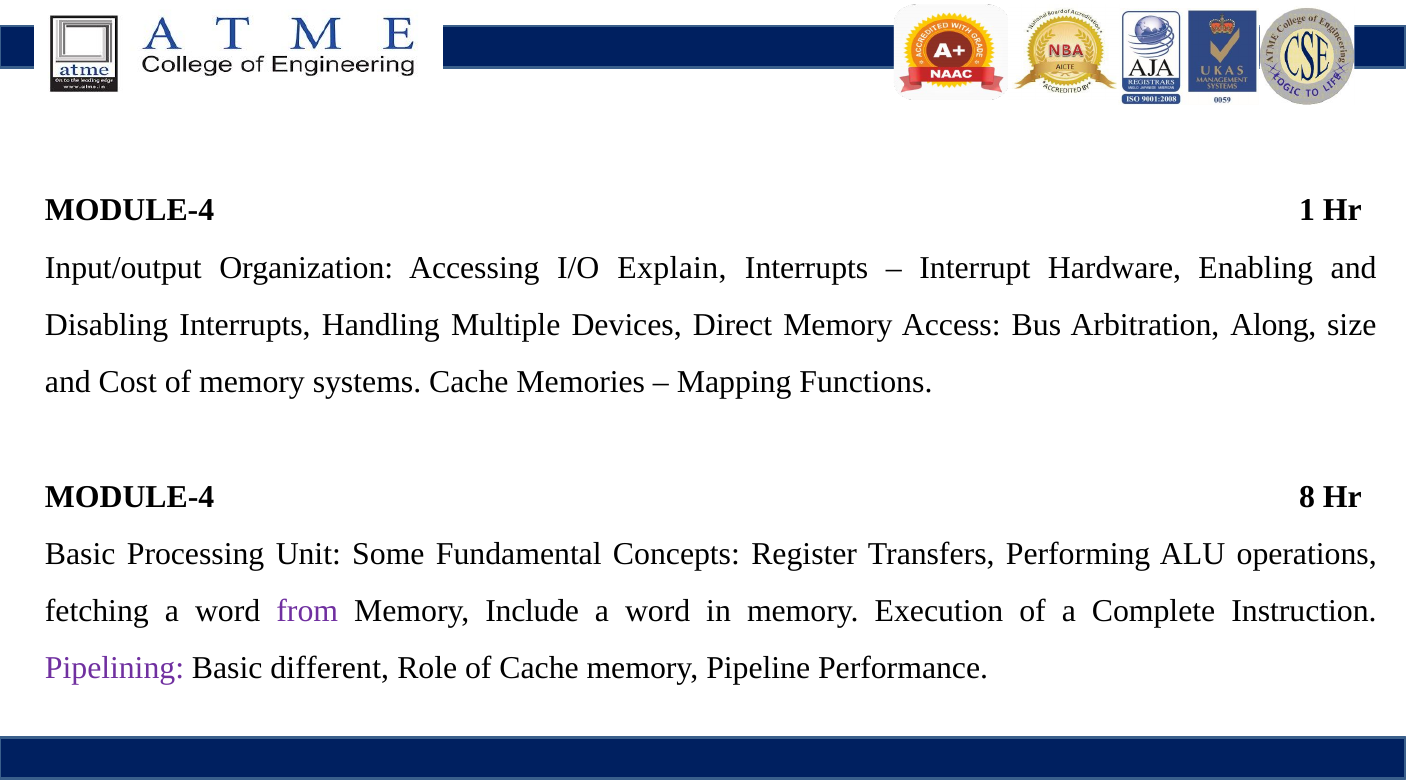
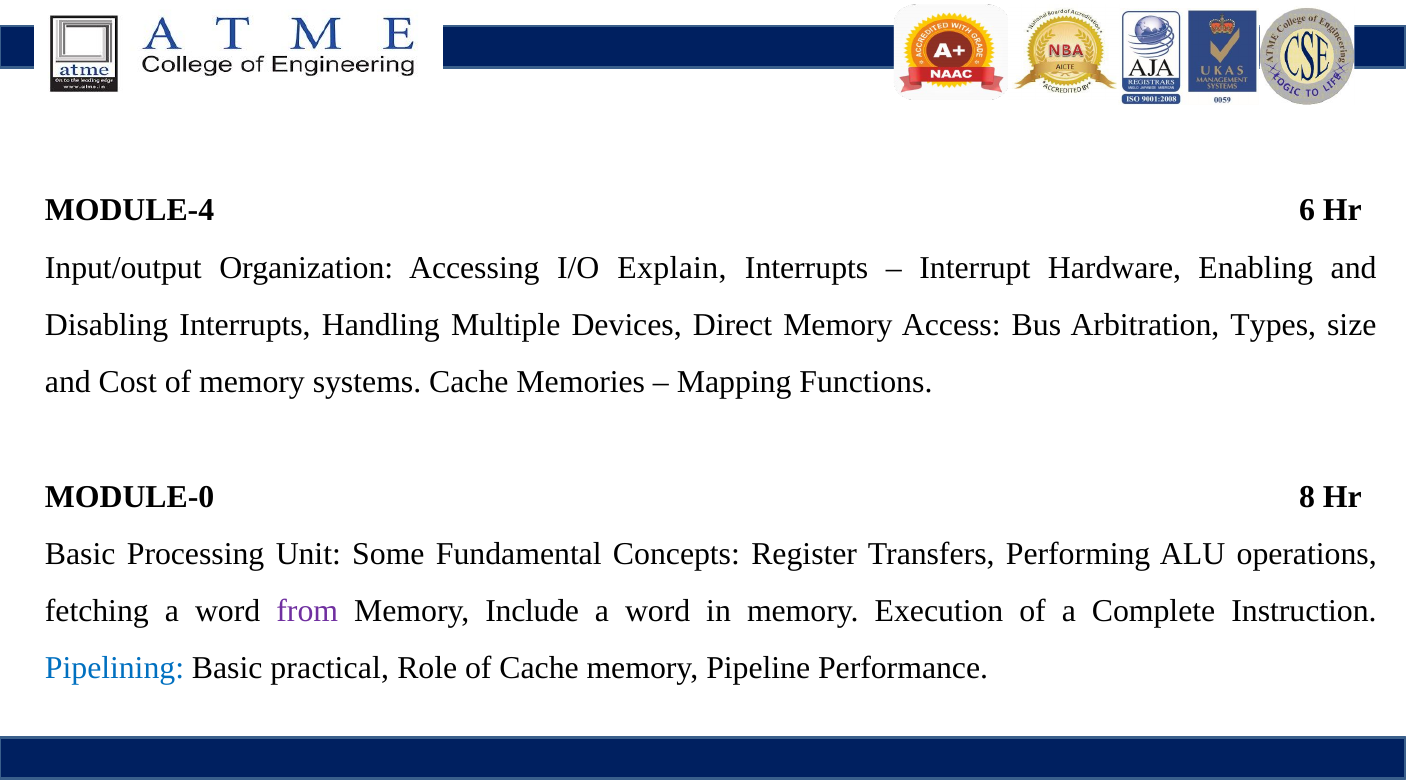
1: 1 -> 6 (1307, 210)
Along: Along -> Types (1273, 325)
MODULE-4: MODULE-4 -> MODULE-0 (130, 497)
Pipelining colour: purple -> blue (115, 668)
different: different -> practical (330, 668)
